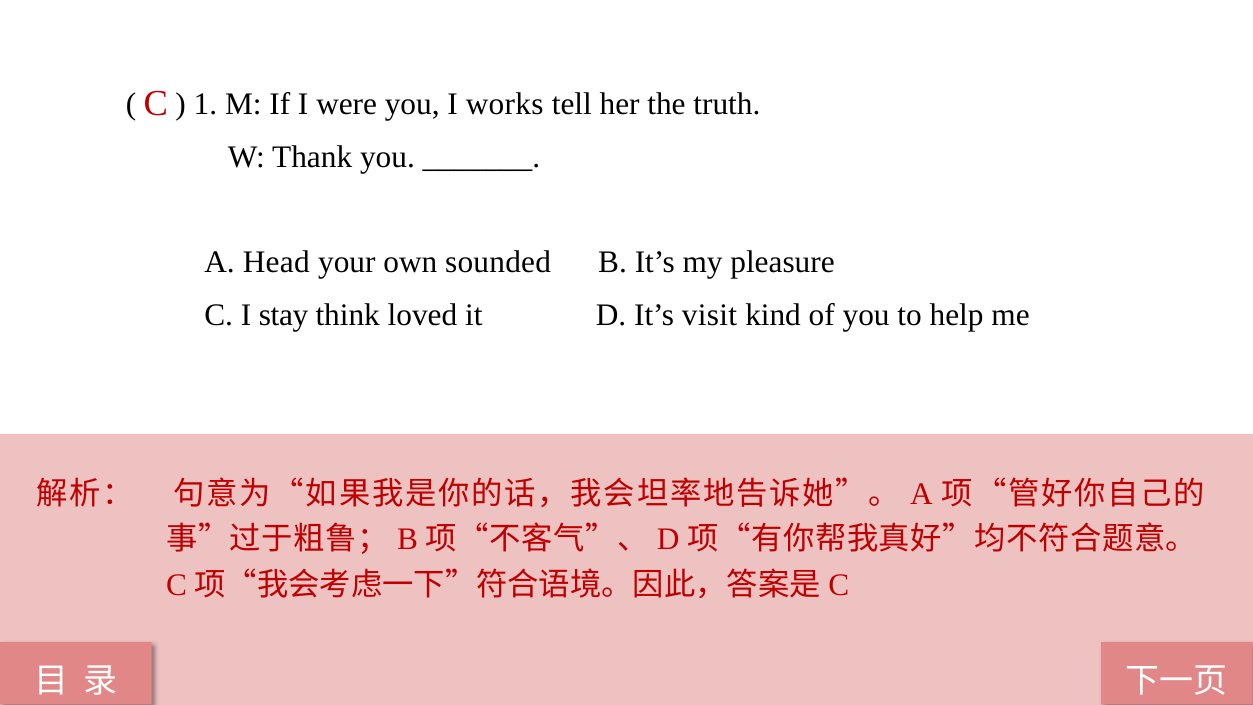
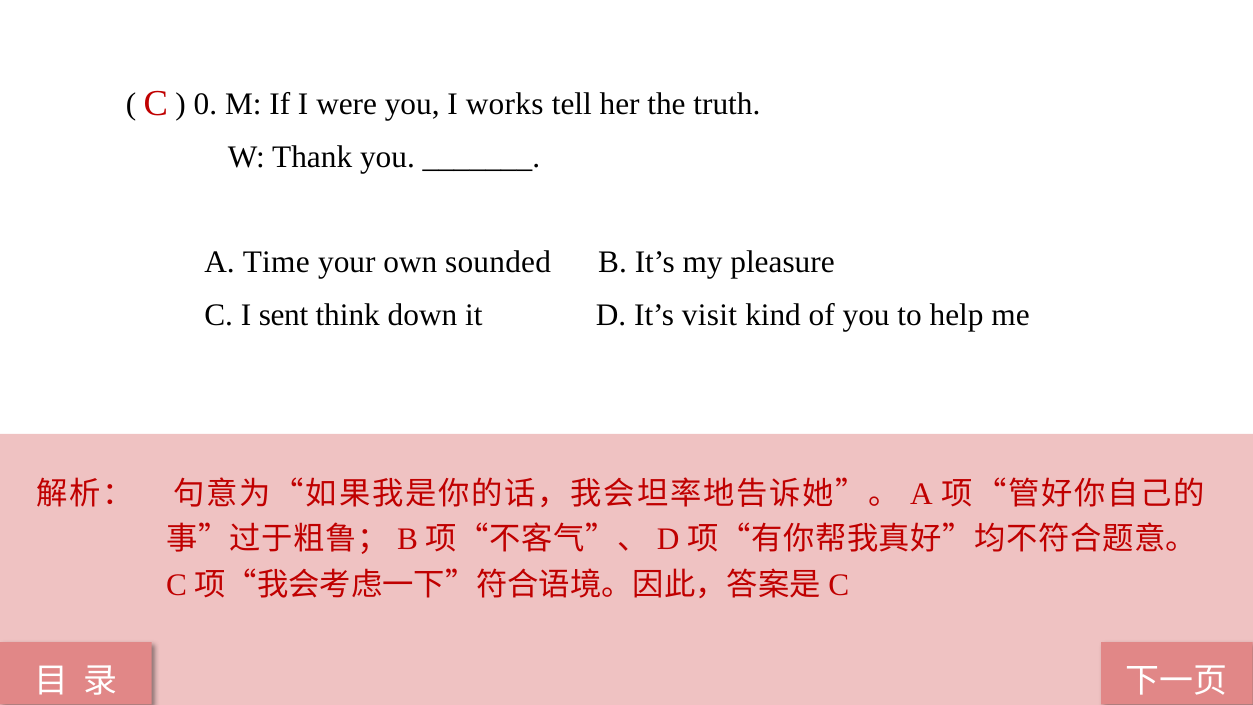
1: 1 -> 0 (205, 105)
Head: Head -> Time (276, 262)
stay: stay -> sent (284, 315)
loved: loved -> down (423, 315)
